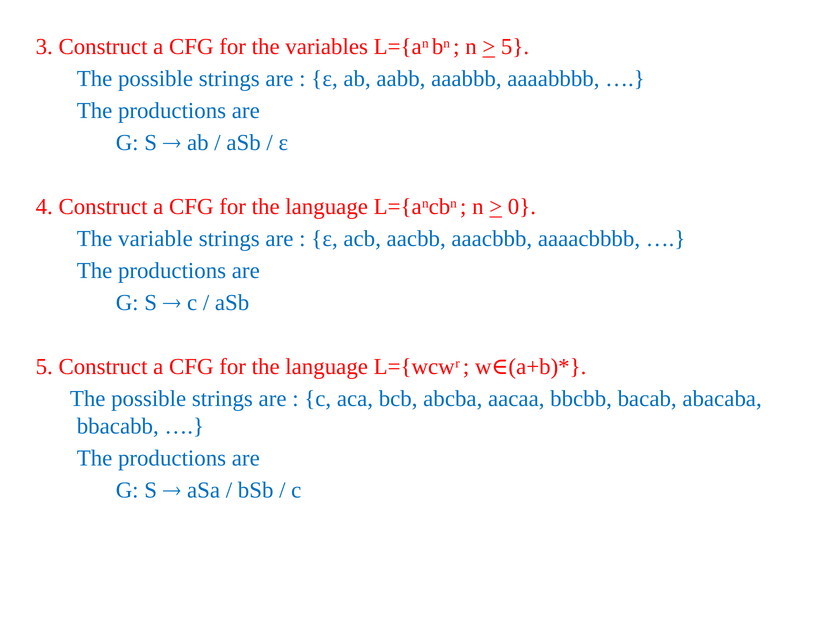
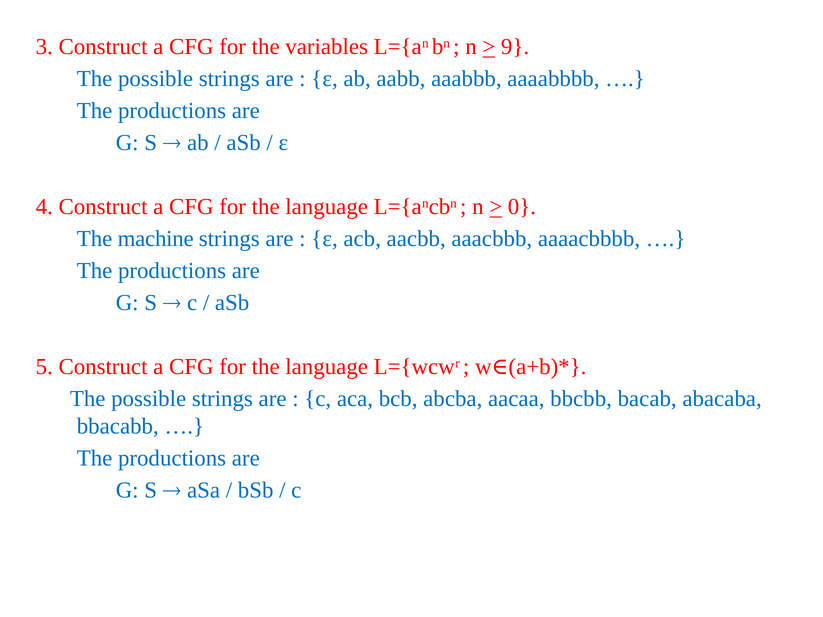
5: 5 -> 9 (515, 47)
variable: variable -> machine (156, 239)
